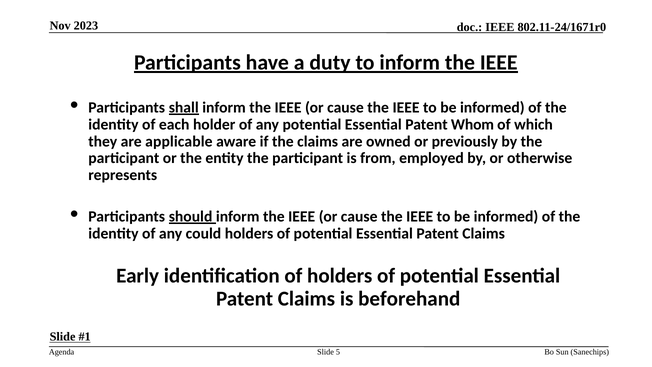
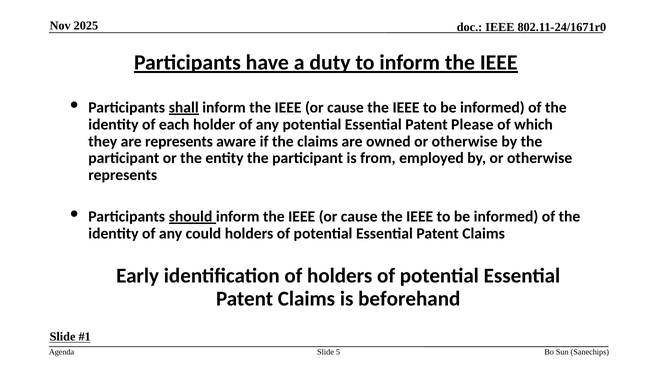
2023: 2023 -> 2025 (86, 26)
Whom: Whom -> Please (472, 124)
are applicable: applicable -> represents (179, 141)
owned or previously: previously -> otherwise (465, 141)
